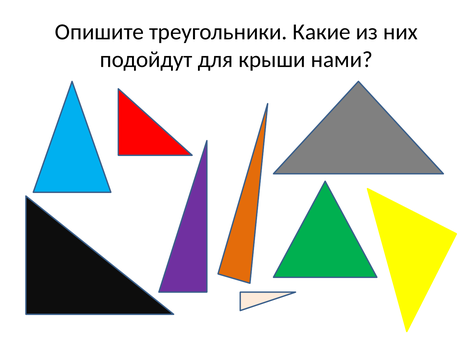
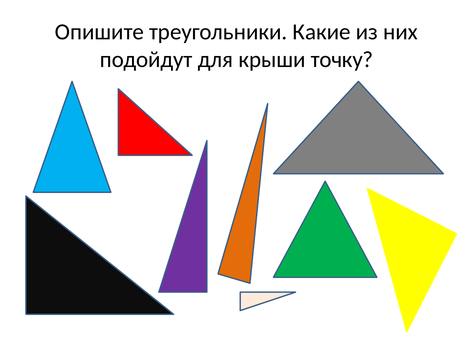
нами: нами -> точку (342, 60)
